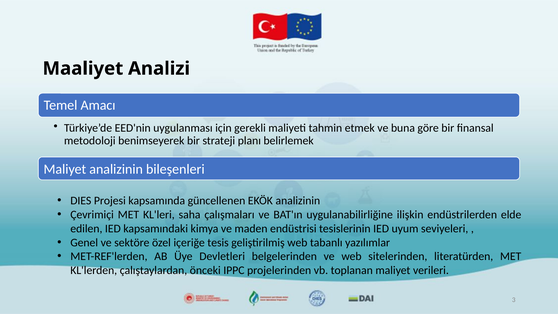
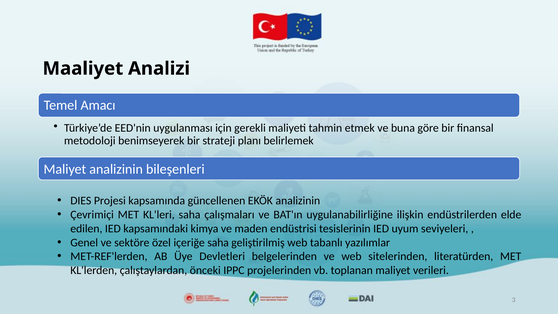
içeriğe tesis: tesis -> saha (218, 242)
